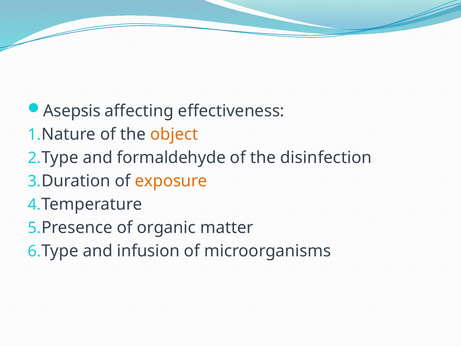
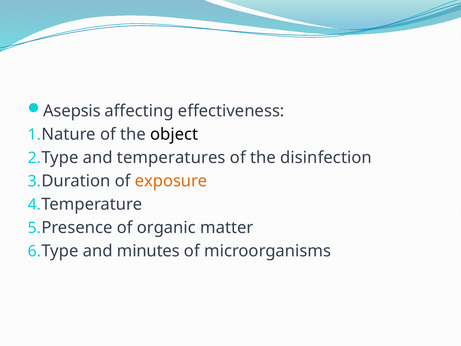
object colour: orange -> black (174, 134)
formaldehyde: formaldehyde -> temperatures (171, 158)
infusion: infusion -> minutes (148, 251)
